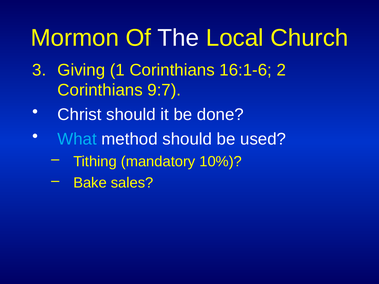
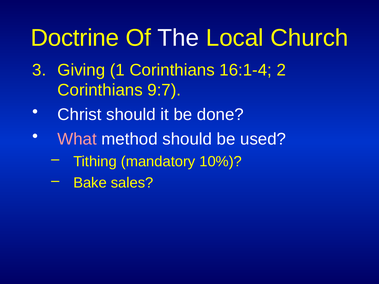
Mormon: Mormon -> Doctrine (75, 38)
16:1-6: 16:1-6 -> 16:1-4 (246, 70)
What colour: light blue -> pink (77, 139)
